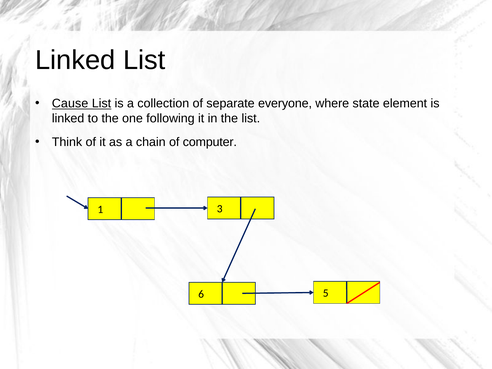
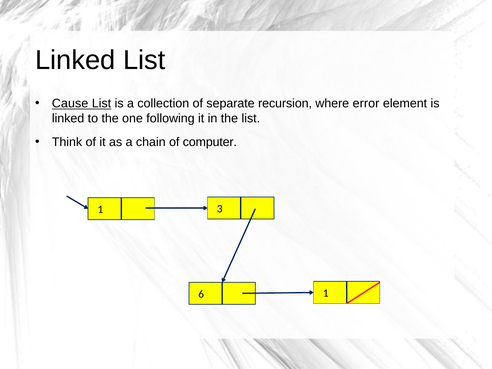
everyone: everyone -> recursion (285, 103)
state: state -> error (366, 103)
6 5: 5 -> 1 (326, 293)
